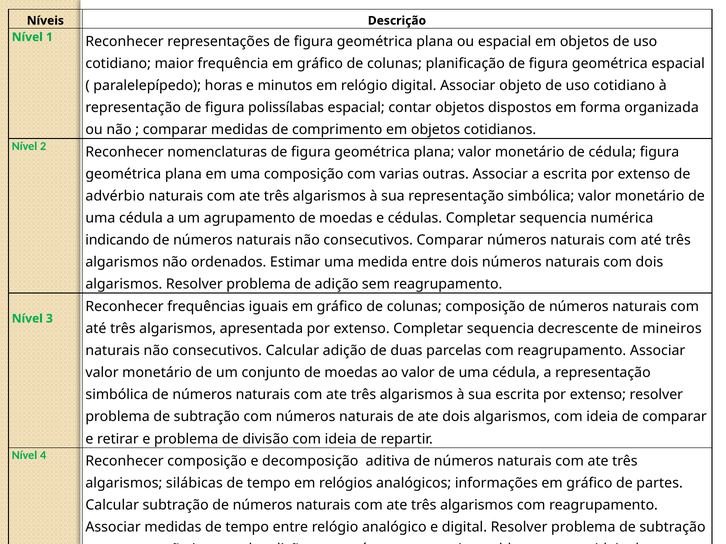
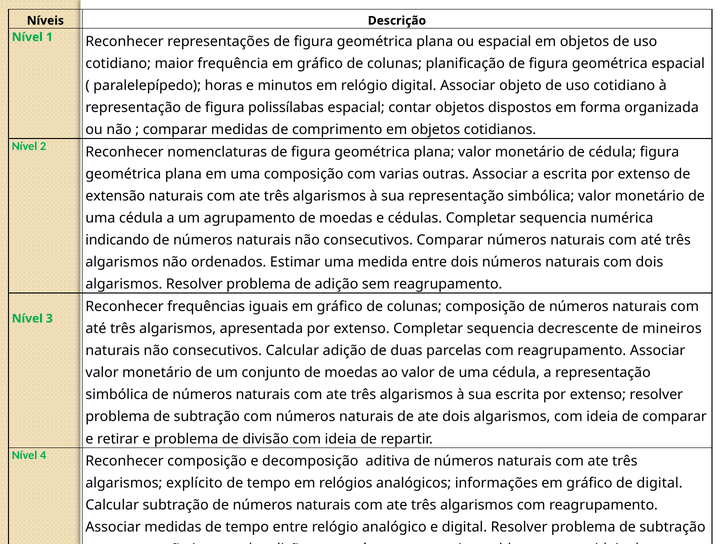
advérbio: advérbio -> extensão (115, 196)
silábicas: silábicas -> explícito (194, 484)
de partes: partes -> digital (660, 484)
